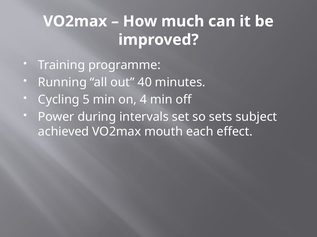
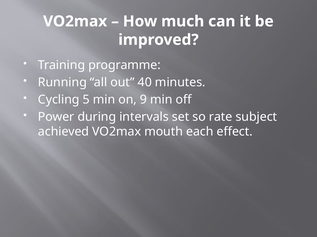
4: 4 -> 9 (143, 100)
sets: sets -> rate (221, 117)
